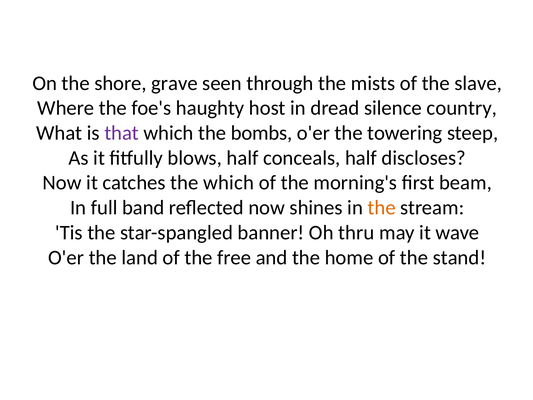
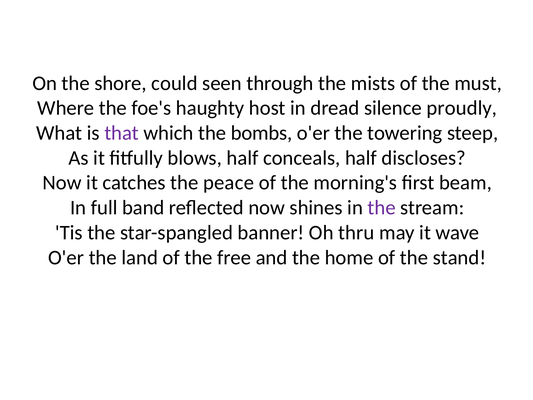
grave: grave -> could (174, 83)
slave: slave -> must (478, 83)
country: country -> proudly (462, 108)
the which: which -> peace (229, 183)
the colour: orange -> purple (382, 208)
